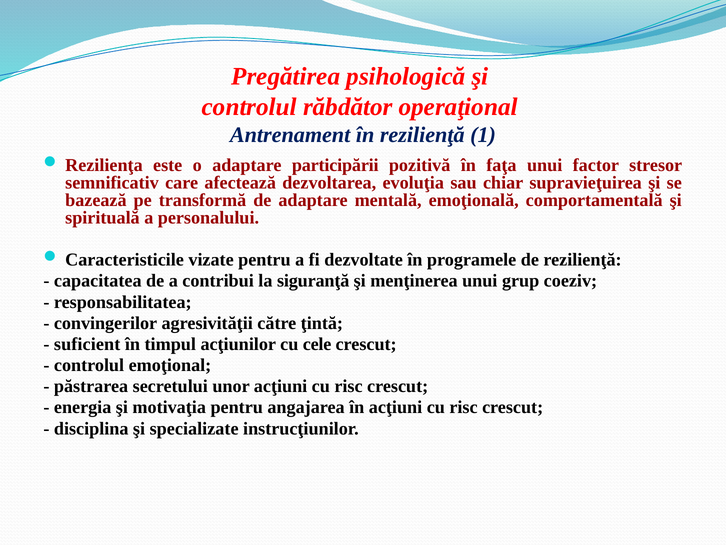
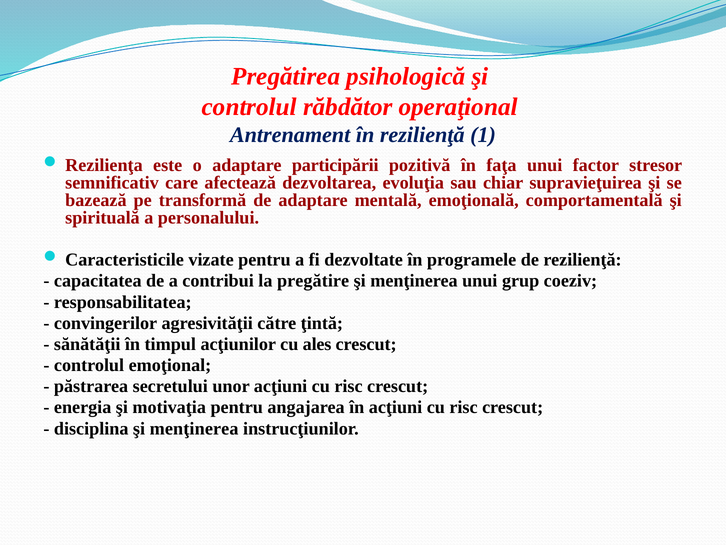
siguranţă: siguranţă -> pregătire (313, 281)
suficient: suficient -> sănătăţii (87, 344)
cele: cele -> ales (317, 344)
disciplina şi specializate: specializate -> menţinerea (194, 428)
